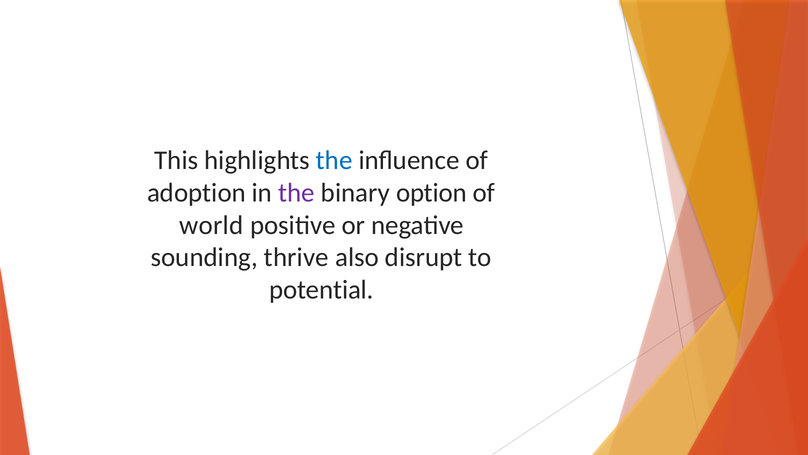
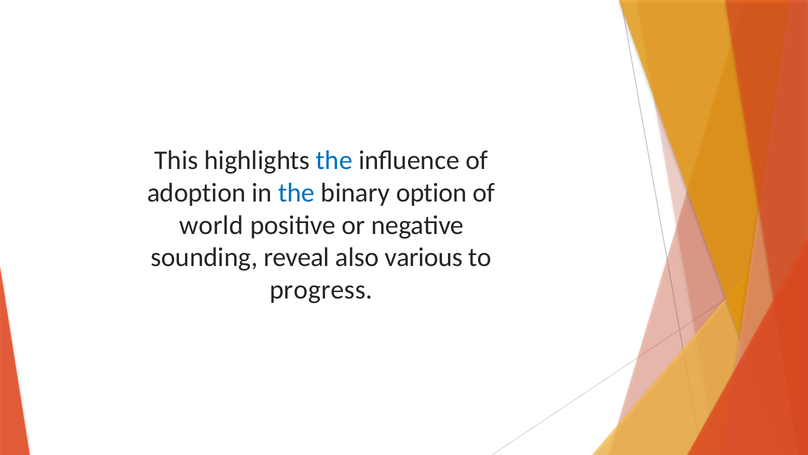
the colour: purple -> blue (297, 193)
thrive: thrive -> reveal (297, 257)
disrupt: disrupt -> various (424, 257)
potential: potential -> progress (321, 290)
